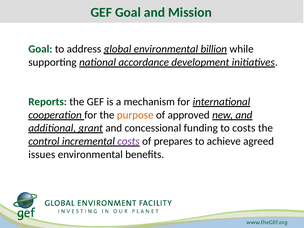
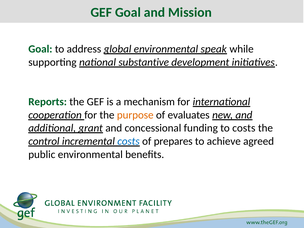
billion: billion -> speak (214, 49)
accordance: accordance -> substantive (144, 62)
approved: approved -> evaluates (189, 115)
costs colour: purple -> blue (128, 141)
issues: issues -> public (42, 154)
